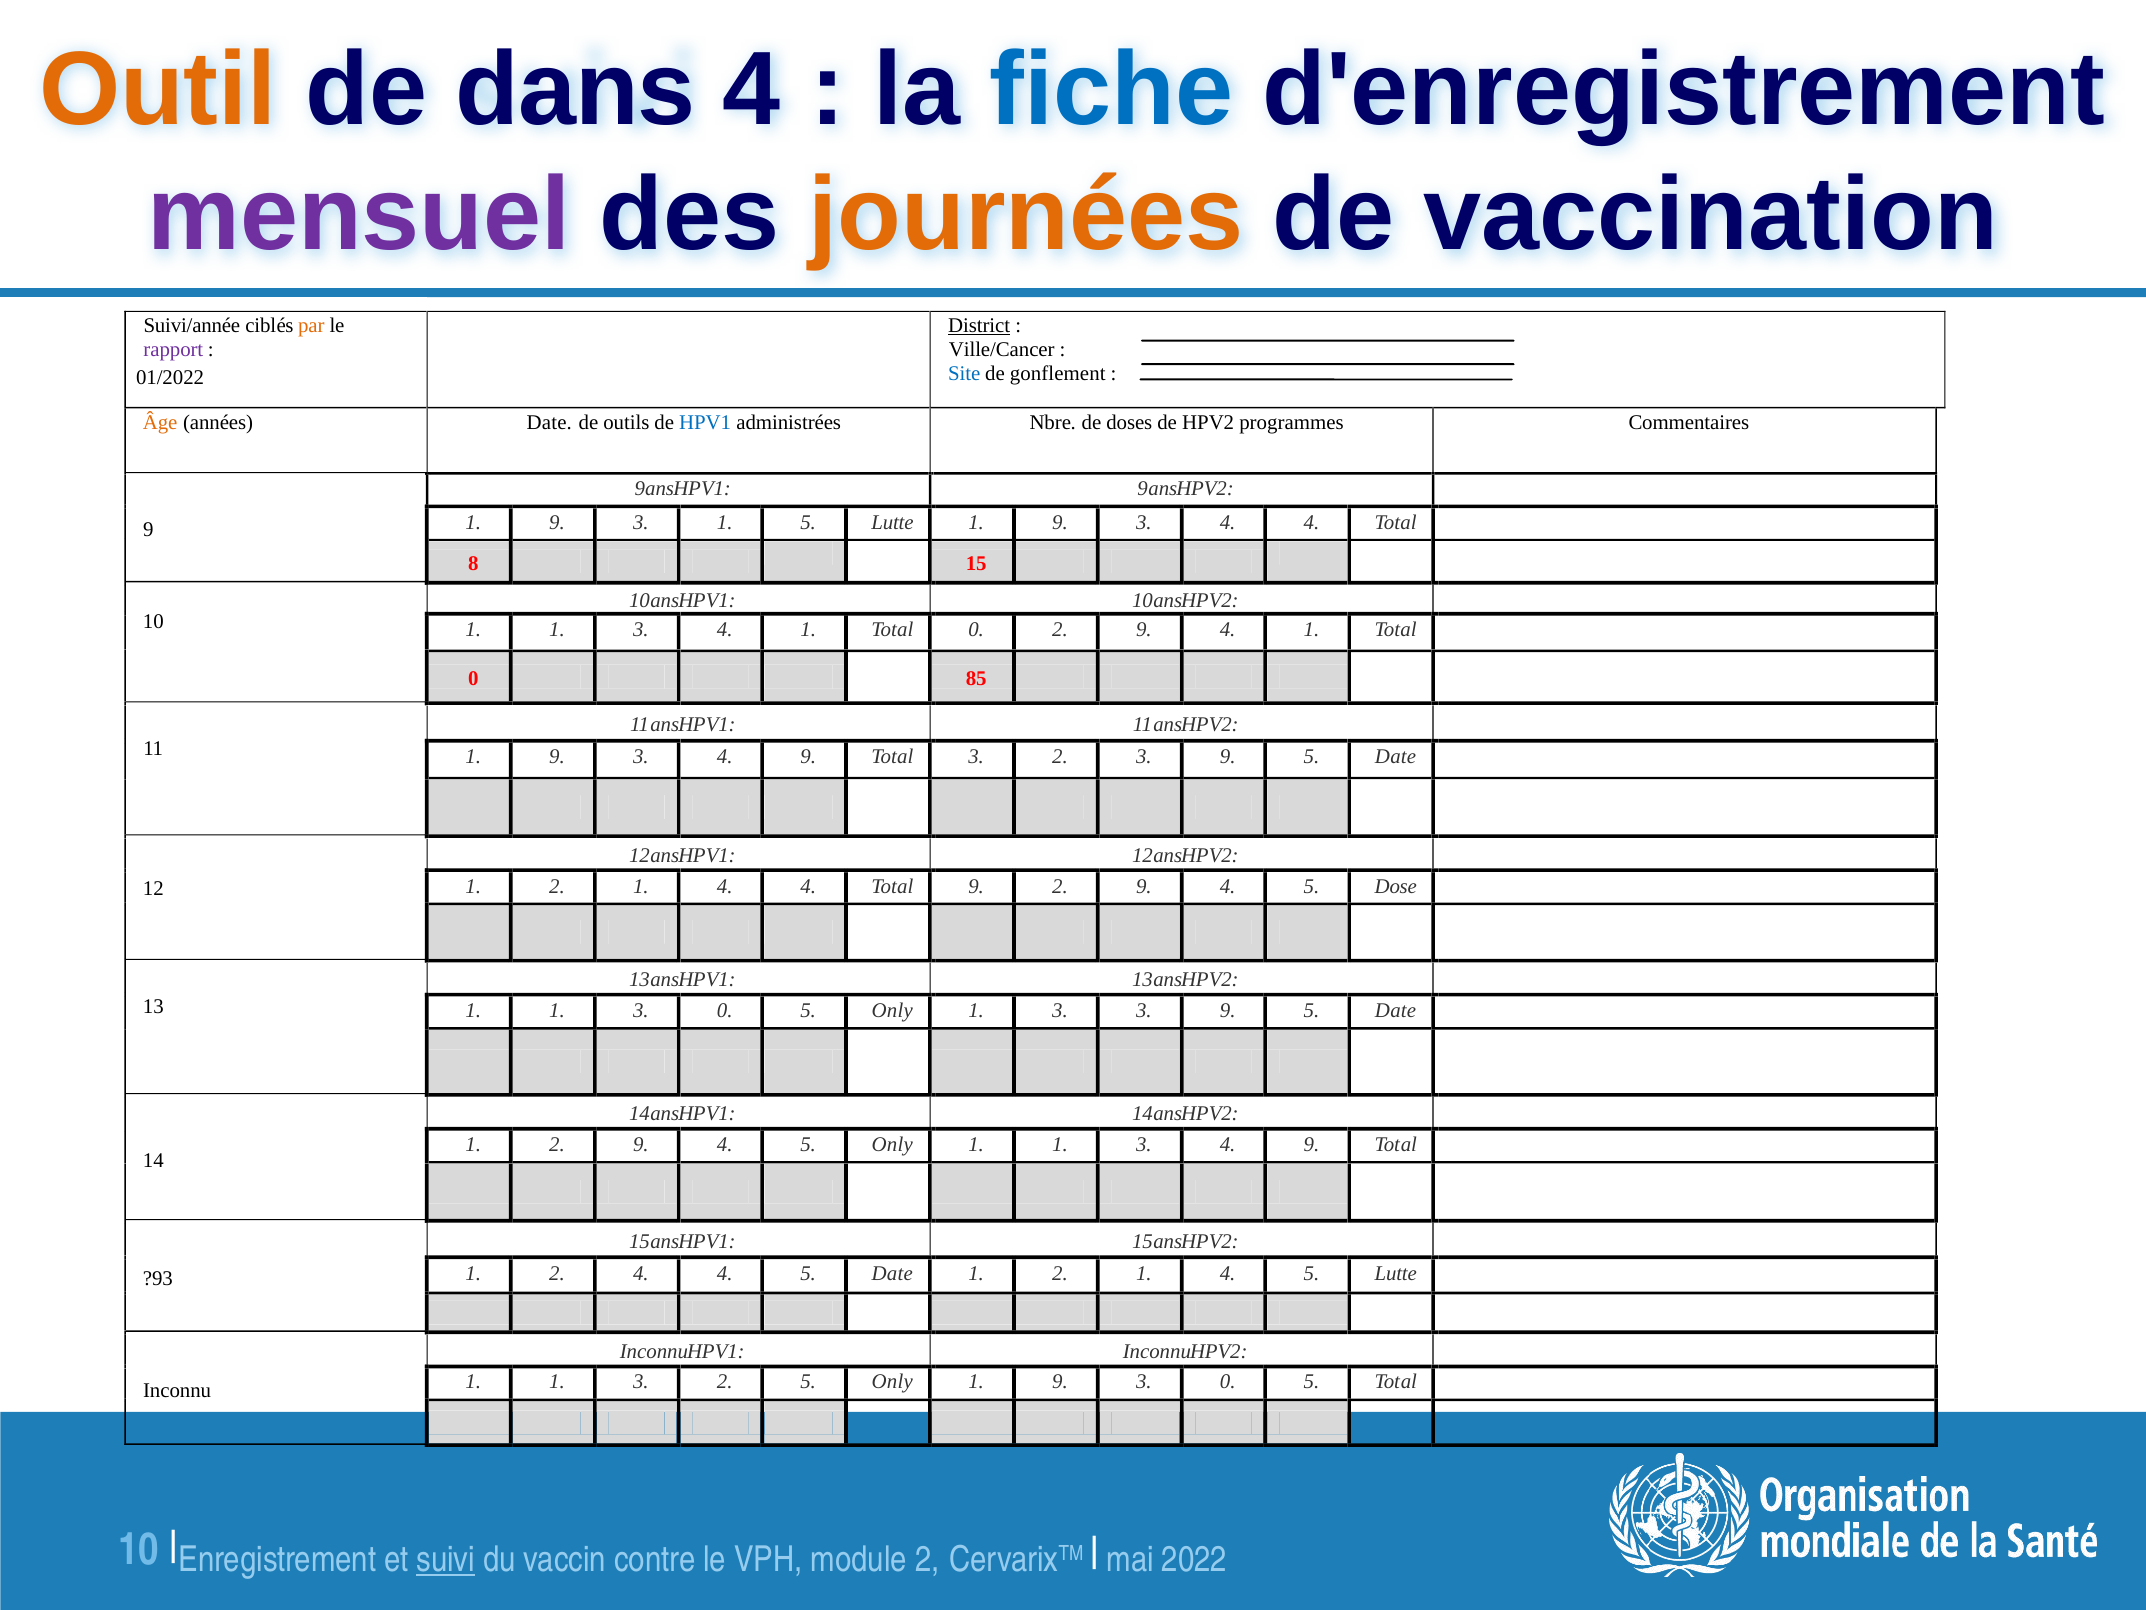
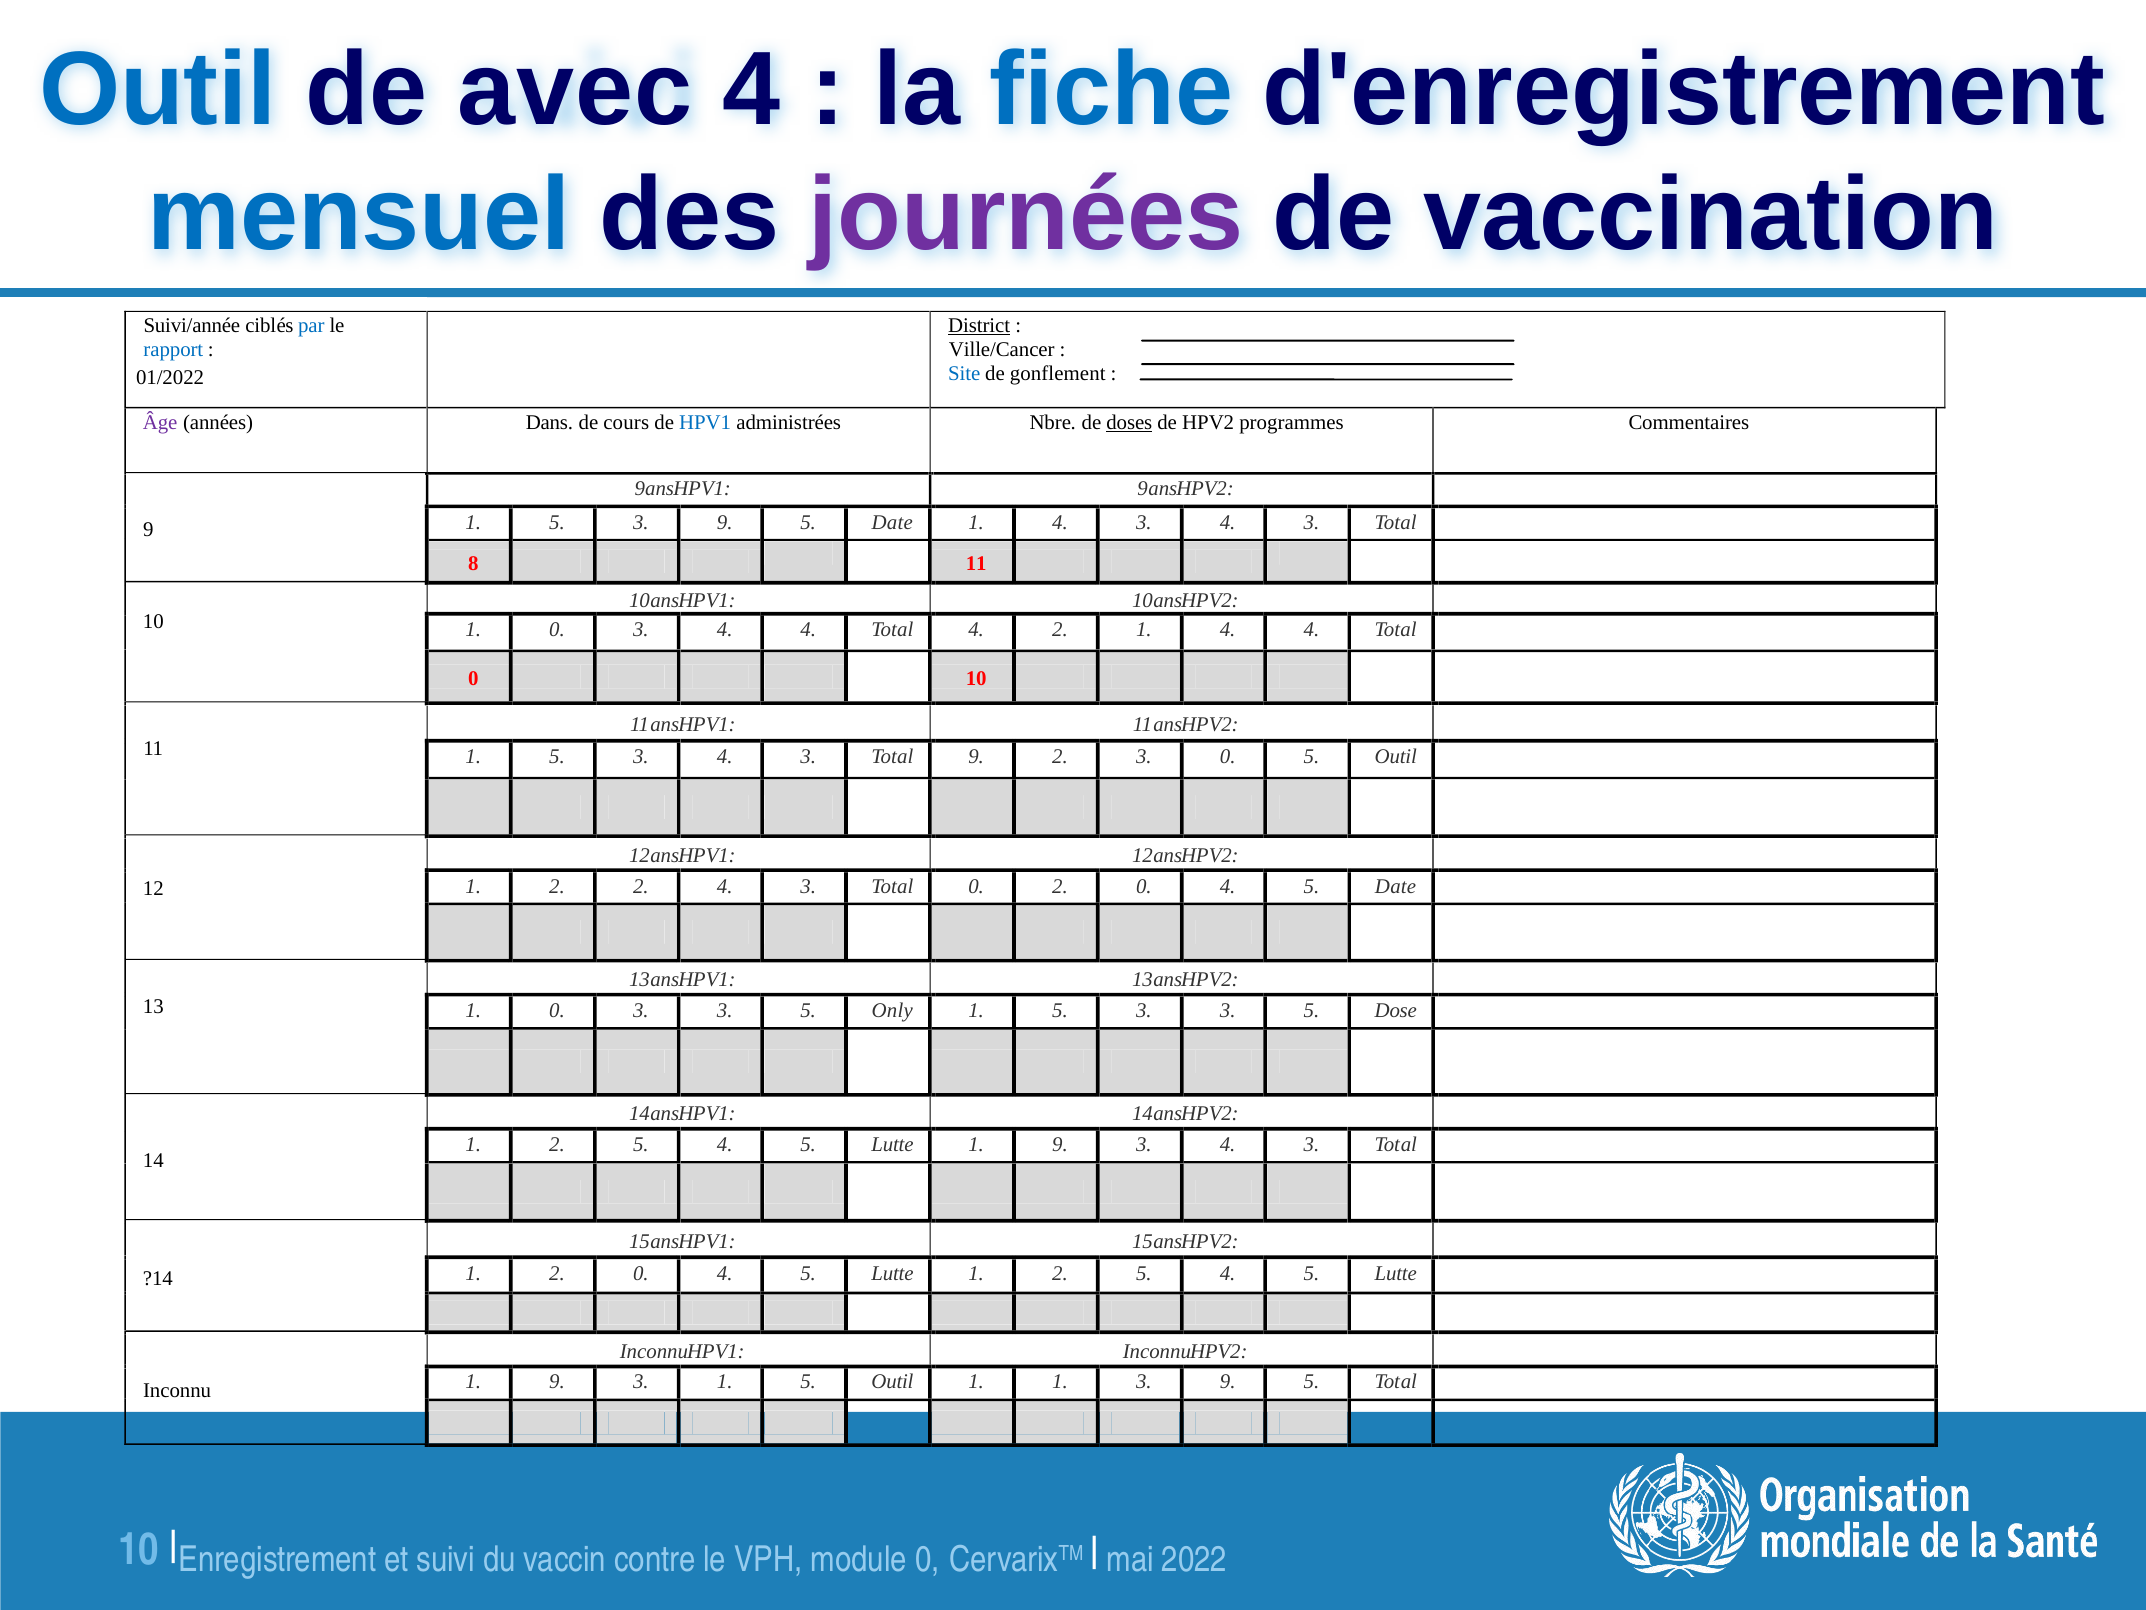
Outil colour: orange -> blue (158, 90)
dans: dans -> avec (575, 90)
mensuel colour: purple -> blue (359, 215)
journées colour: orange -> purple (1026, 215)
par colour: orange -> blue (311, 326)
rapport colour: purple -> blue (173, 350)
Âge colour: orange -> purple (160, 422)
années Date: Date -> Dans (549, 422)
outils: outils -> cours (626, 422)
doses underline: none -> present (1129, 422)
9: 9 -> 5 (557, 522)
1: 1 -> 9 (725, 522)
Lutte: Lutte -> Date (892, 522)
9: 9 -> 4 (1060, 522)
4: 4 -> 3 (1311, 522)
8 15: 15 -> 11 (976, 563)
1: 1 -> 0 (557, 629)
3 4 1: 1 -> 4 (808, 629)
0: 0 -> 4 (976, 629)
9: 9 -> 1 (1144, 629)
1: 1 -> 4 (1311, 629)
0 85: 85 -> 10 (976, 678)
9: 9 -> 5 (557, 757)
9: 9 -> 3 (808, 757)
Total 3: 3 -> 9 (976, 757)
2 3 9: 9 -> 0 (1228, 757)
Date: Date -> Outil (1396, 757)
1: 1 -> 2 (641, 886)
4: 4 -> 3 (808, 886)
9: 9 -> 0 (976, 886)
9: 9 -> 0 (1144, 886)
4 5 Dose: Dose -> Date (1396, 886)
1: 1 -> 0 (557, 1011)
0: 0 -> 3 (725, 1011)
3: 3 -> 5 (1060, 1011)
9: 9 -> 3 (1228, 1011)
Date: Date -> Dose (1396, 1011)
9: 9 -> 5 (641, 1145)
Only: Only -> Lutte (892, 1145)
1: 1 -> 9 (1060, 1145)
9: 9 -> 3 (1311, 1145)
1 2 4: 4 -> 0 (641, 1273)
Date: Date -> Lutte (892, 1273)
1: 1 -> 5 (1144, 1273)
?93: ?93 -> ?14 (158, 1278)
1: 1 -> 9 (557, 1382)
2: 2 -> 1 (725, 1382)
Only: Only -> Outil (892, 1382)
9: 9 -> 1 (1060, 1382)
0: 0 -> 9 (1228, 1382)
suivi underline: present -> none (446, 1559)
2: 2 -> 0 (927, 1559)
